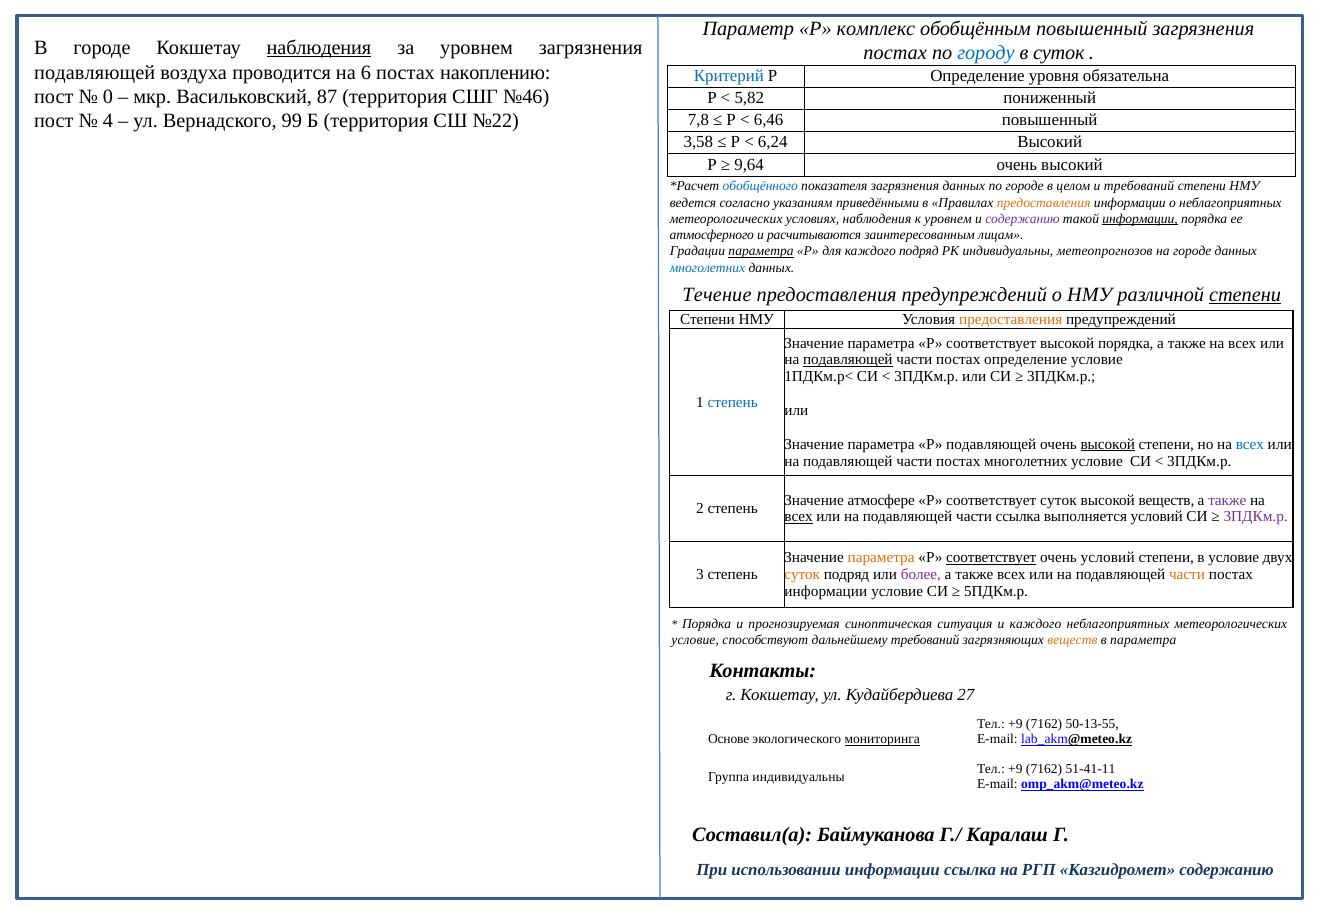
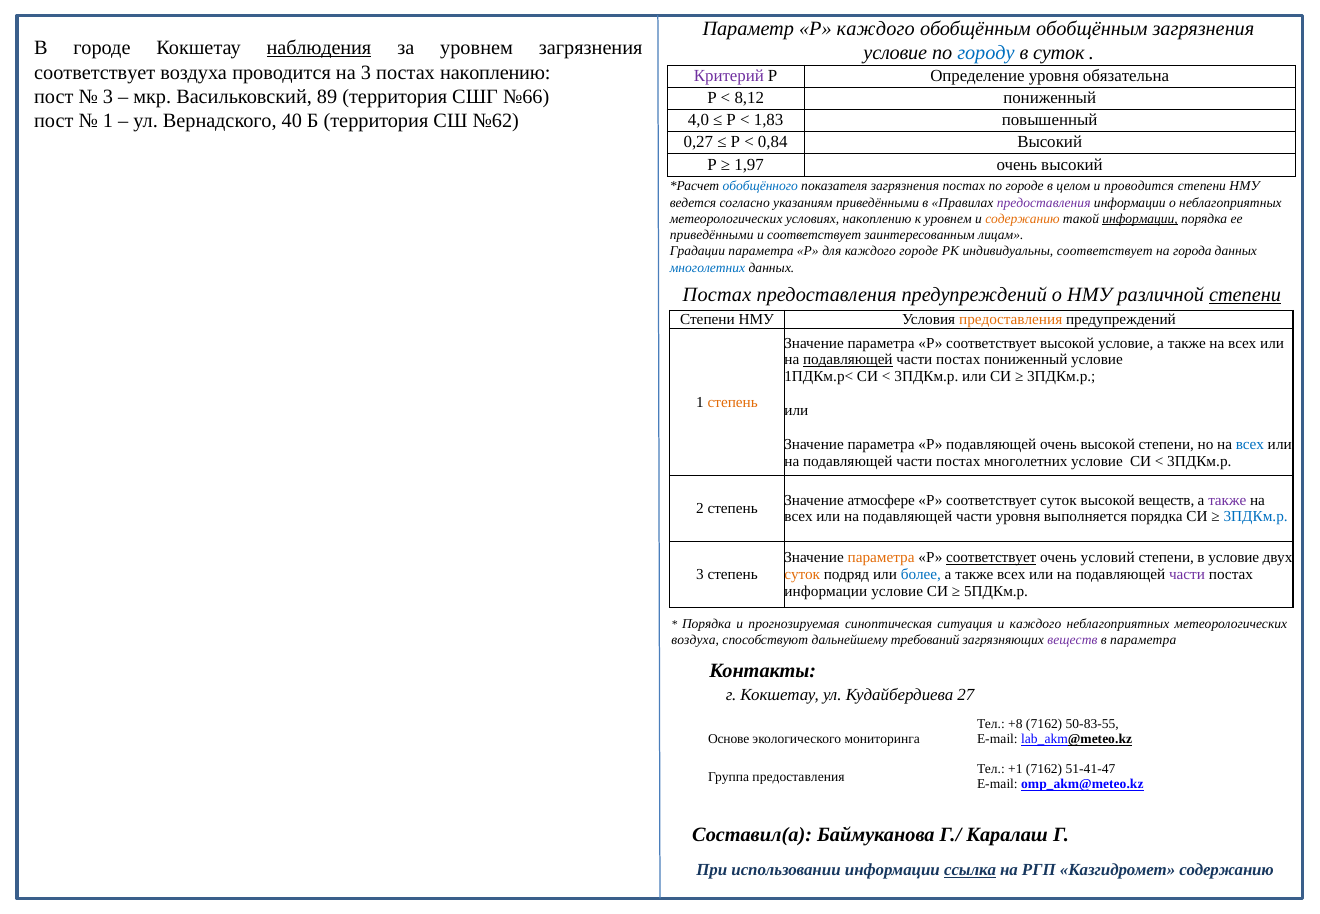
Р комплекс: комплекс -> каждого (876, 28)
обобщённым повышенный: повышенный -> обобщённым (1092, 28)
постах: постах -> условие (895, 53)
подавляющей: подавляющей -> соответствует (95, 72)
на 6: 6 -> 3 (366, 72)
Критерий colour: blue -> purple (729, 76)
0: 0 -> 3 (108, 97)
87: 87 -> 89 (327, 97)
№46: №46 -> №66 (526, 97)
5,82: 5,82 -> 8,12 (749, 98)
4: 4 -> 1 (108, 121)
99: 99 -> 40 (292, 121)
№22: №22 -> №62 (496, 121)
7,8: 7,8 -> 4,0 (698, 120)
6,46: 6,46 -> 1,83 (769, 120)
3,58: 3,58 -> 0,27 (698, 142)
6,24: 6,24 -> 0,84 (773, 142)
9,64: 9,64 -> 1,97 (749, 165)
загрязнения данных: данных -> постах (964, 186)
и требований: требований -> проводится (1139, 186)
предоставления colour: orange -> purple (1044, 203)
условиях наблюдения: наблюдения -> накоплению (877, 219)
содержанию colour: purple -> orange (1022, 219)
атмосферного: атмосферного -> приведёнными (712, 235)
и расчитываются: расчитываются -> соответствует (814, 235)
параметра underline: present -> none (761, 251)
каждого подряд: подряд -> городе (919, 251)
индивидуальны метеопрогнозов: метеопрогнозов -> соответствует (1105, 251)
на городе: городе -> города (1192, 251)
Течение: Течение -> Постах (717, 294)
высокой порядка: порядка -> условие (1126, 343)
постах определение: определение -> пониженный (1026, 360)
степень colour: blue -> orange (733, 402)
высокой underline: present -> none (1108, 444)
всех underline: present -> none (799, 517)
части ссылка: ссылка -> уровня (1018, 517)
выполняется условий: условий -> порядка (1157, 517)
3ПДКм.р colour: purple -> blue (1256, 517)
более colour: purple -> blue (921, 574)
части colour: orange -> purple (1187, 574)
условие: условие -> воздуха (695, 640)
веществ colour: orange -> purple (1072, 640)
+9: +9 -> +8 (1015, 724)
50-13-55: 50-13-55 -> 50-83-55 (1092, 724)
мониторинга underline: present -> none (882, 739)
+9: +9 -> +1 (1015, 769)
51-41-11: 51-41-11 -> 51-41-47 (1091, 769)
Группа индивидуальны: индивидуальны -> предоставления (799, 776)
ссылка underline: none -> present (970, 870)
